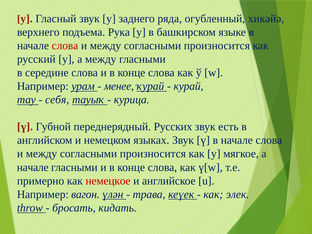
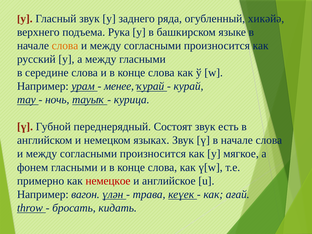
слова colour: red -> orange (65, 46)
себя: себя -> ночь (57, 100)
Русских: Русских -> Состоят (173, 127)
начале: начале -> фонем (33, 167)
элек: элек -> ағай (238, 194)
